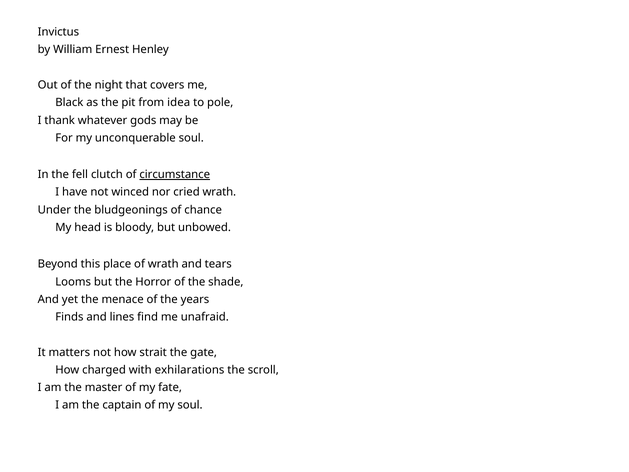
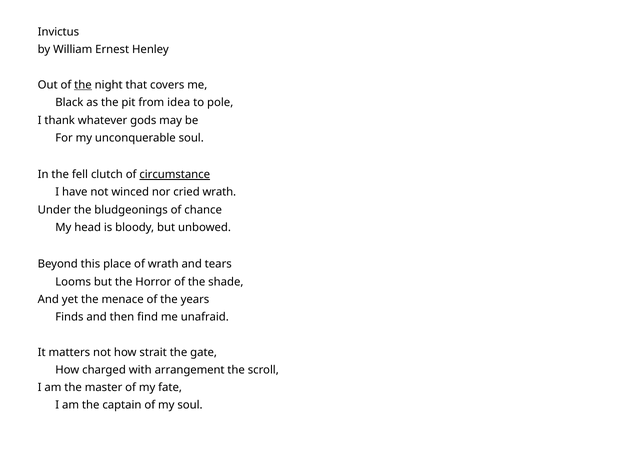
the underline: none -> present (83, 85)
lines: lines -> then (122, 317)
exhilarations: exhilarations -> arrangement (190, 370)
